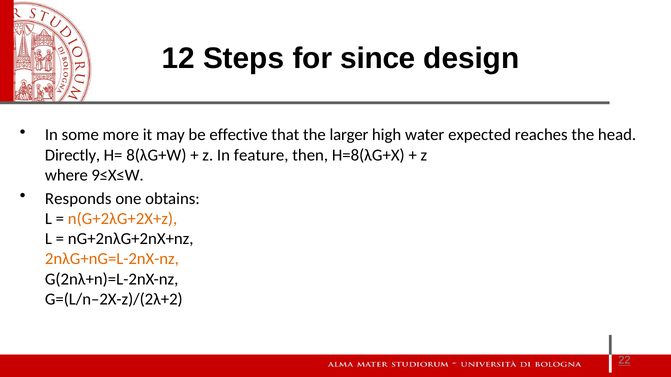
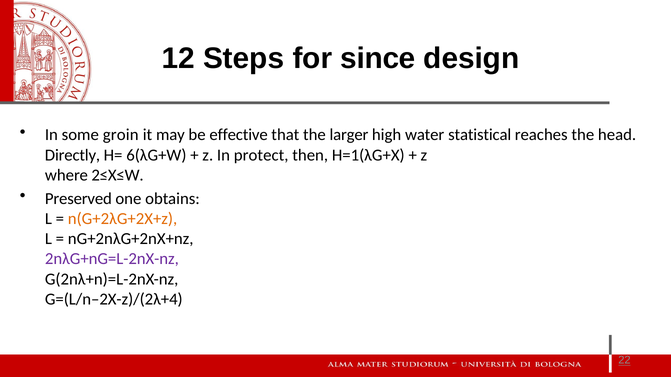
more: more -> groin (121, 135)
expected: expected -> statistical (480, 135)
8(λG+W: 8(λG+W -> 6(λG+W (156, 155)
feature: feature -> protect (261, 155)
H=8(λG+X: H=8(λG+X -> H=1(λG+X (368, 155)
9≤X≤W: 9≤X≤W -> 2≤X≤W (118, 175)
Responds: Responds -> Preserved (78, 199)
2nλG+nG=L-2nX-nz colour: orange -> purple (112, 259)
G=(L/n–2X-z)/(2λ+2: G=(L/n–2X-z)/(2λ+2 -> G=(L/n–2X-z)/(2λ+4 (114, 300)
